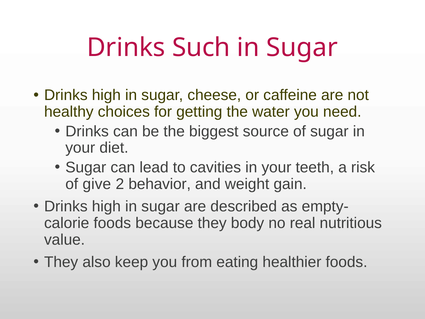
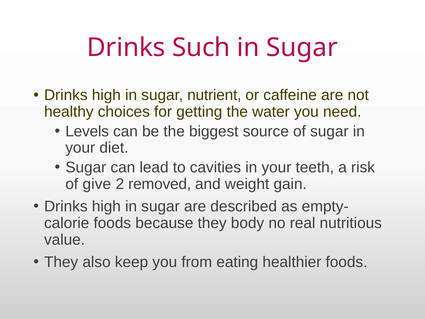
cheese: cheese -> nutrient (214, 95)
Drinks: Drinks -> Levels (87, 131)
behavior: behavior -> removed (160, 184)
